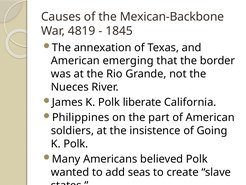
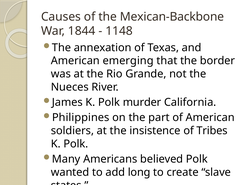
4819: 4819 -> 1844 (82, 31)
1845: 1845 -> 1148 (119, 31)
liberate: liberate -> murder (142, 102)
Going: Going -> Tribes (212, 130)
seas: seas -> long (139, 172)
